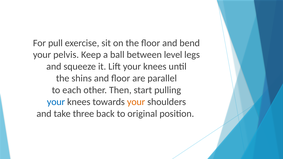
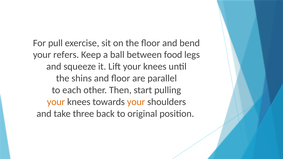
pelvis: pelvis -> refers (66, 55)
level: level -> food (173, 55)
your colour: blue -> orange (56, 102)
